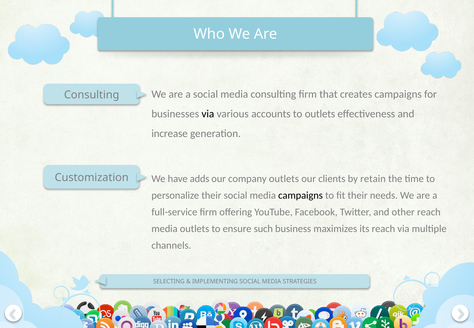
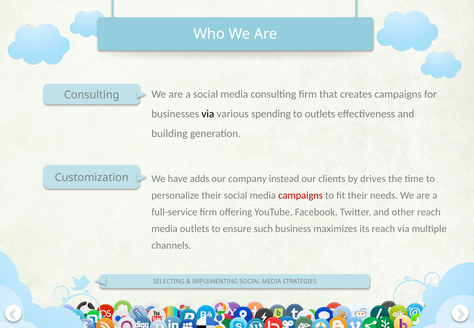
accounts: accounts -> spending (271, 114)
increase: increase -> building (169, 134)
company outlets: outlets -> instead (284, 179)
retain: retain -> drives (373, 179)
campaigns colour: black -> red (301, 195)
